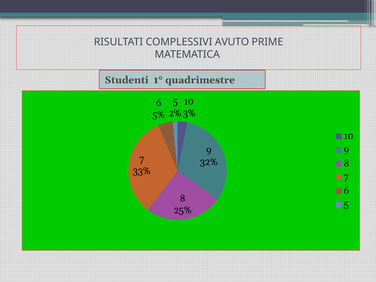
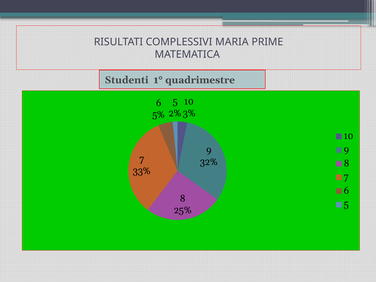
AVUTO: AVUTO -> MARIA (232, 42)
